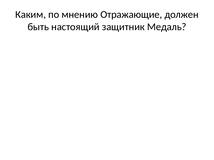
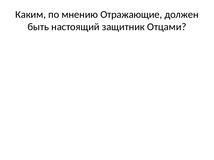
Медаль: Медаль -> Отцами (167, 27)
